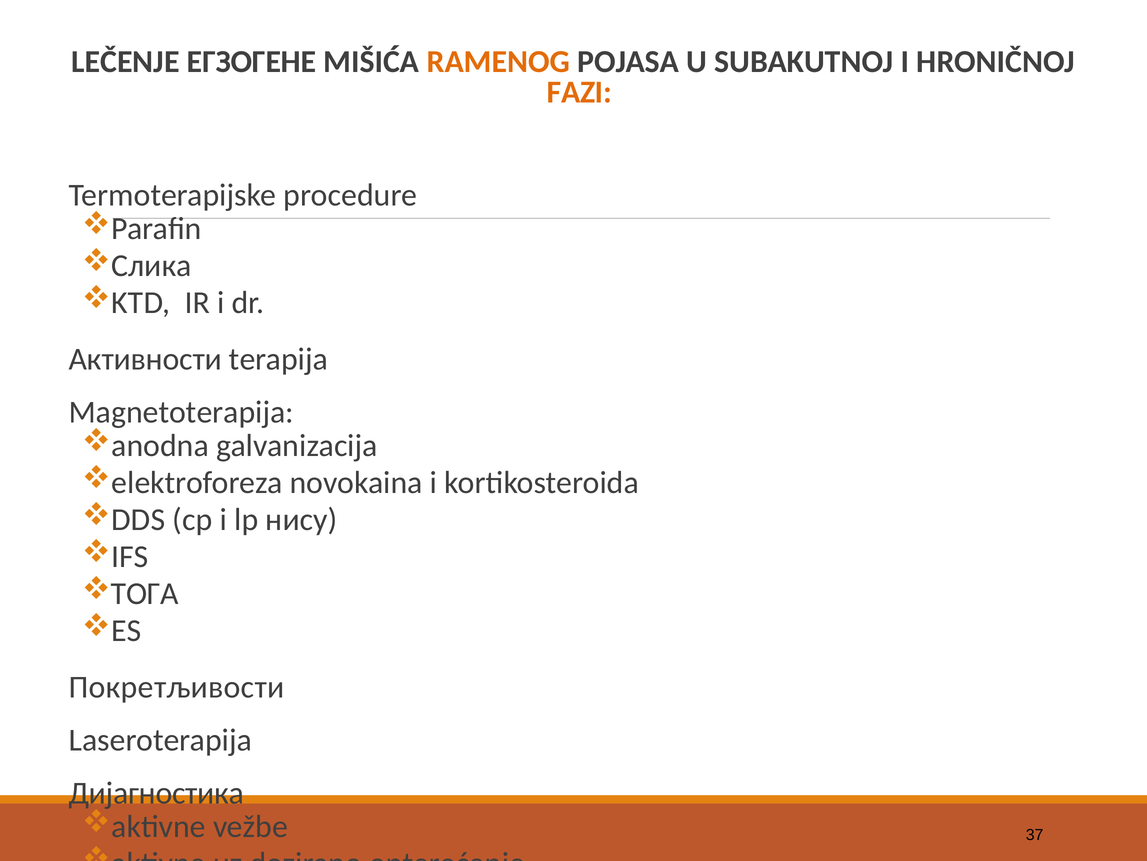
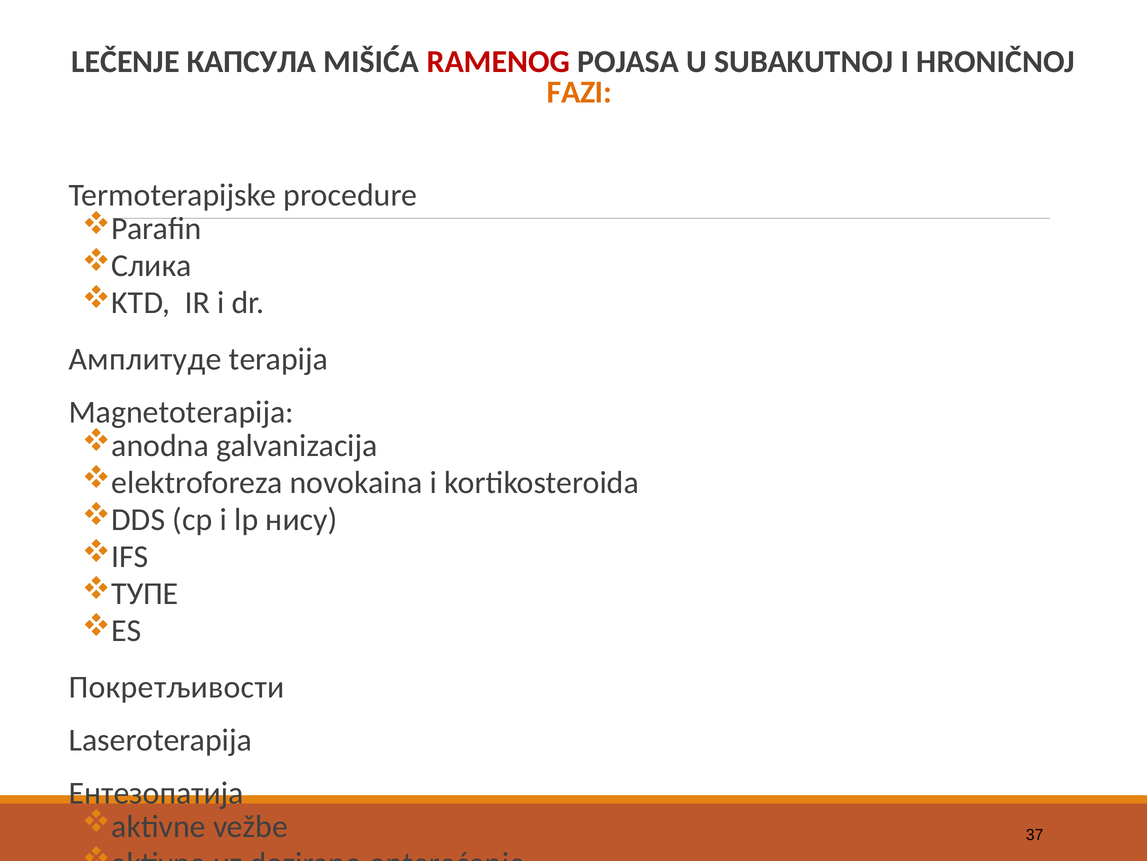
ЕГЗОГЕНЕ: ЕГЗОГЕНЕ -> КАПСУЛА (251, 62)
RAMENOG colour: orange -> red (498, 62)
Активности: Активности -> Амплитуде (145, 359)
ТОГА: ТОГА -> ТУПЕ (145, 593)
Дијагностика: Дијагностика -> Ентезопатија (156, 792)
